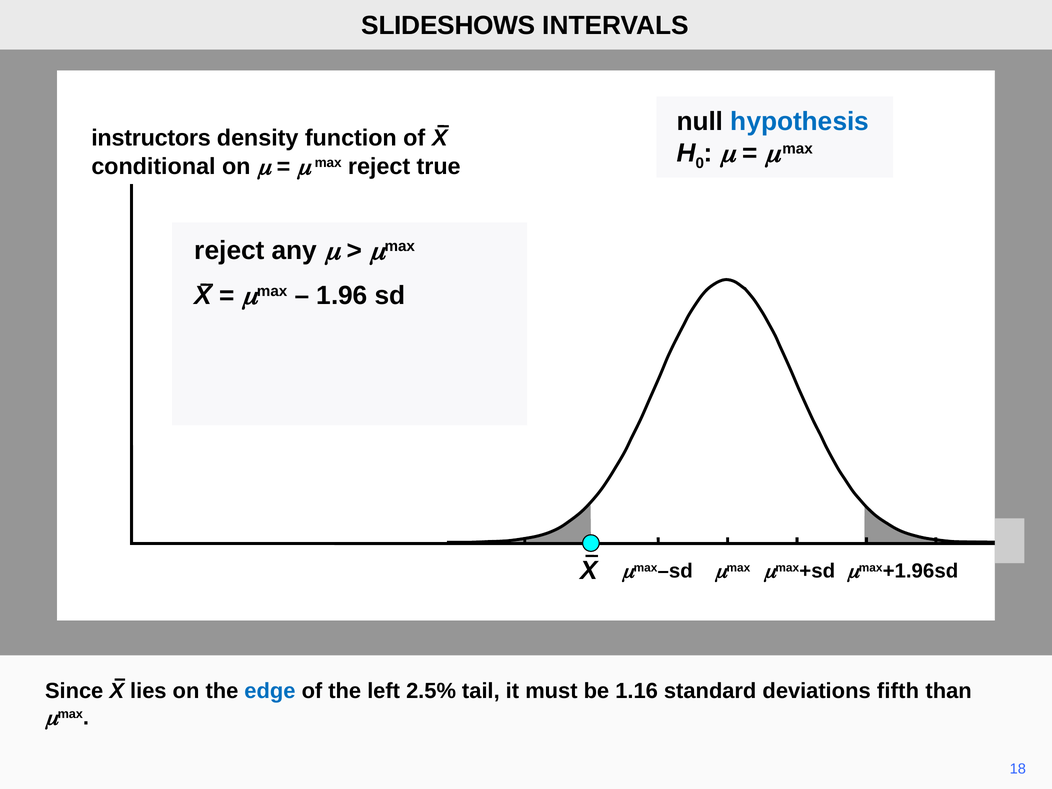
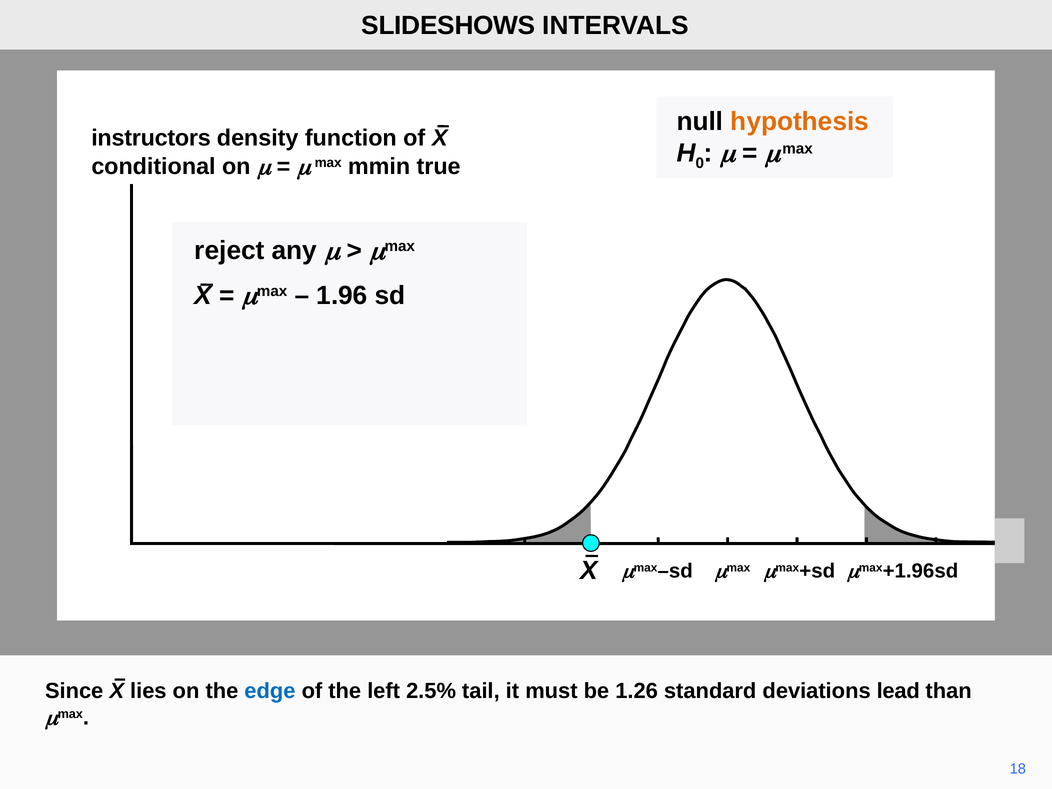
hypothesis colour: blue -> orange (800, 122)
max reject: reject -> mmin (379, 167)
1.16: 1.16 -> 1.26 (637, 691)
fifth: fifth -> lead (898, 691)
